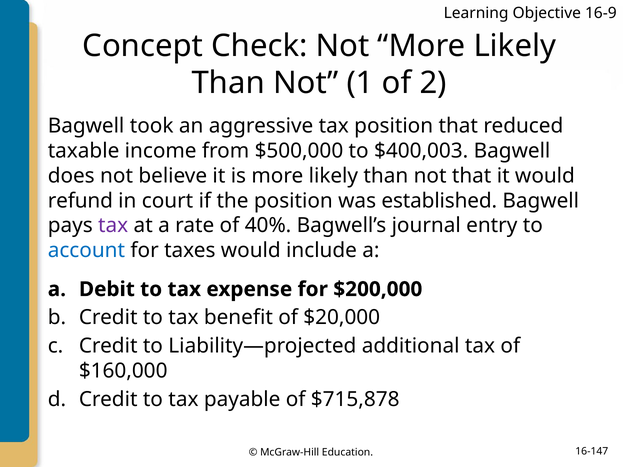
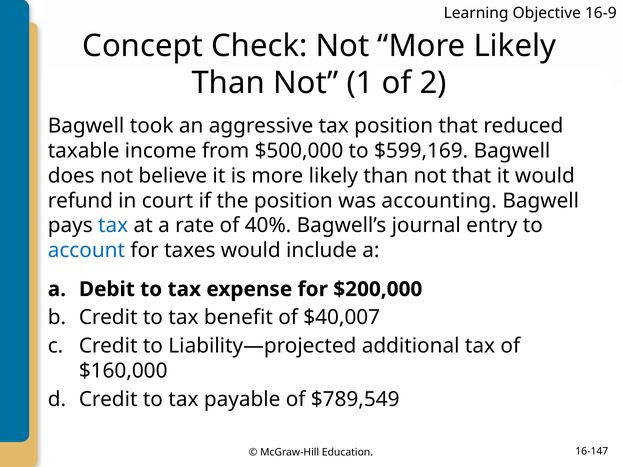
$400,003: $400,003 -> $599,169 (421, 151)
established: established -> accounting (439, 201)
tax colour: purple -> blue (113, 226)
$20,000: $20,000 -> $40,007 (342, 318)
$715,878: $715,878 -> $789,549 (355, 399)
